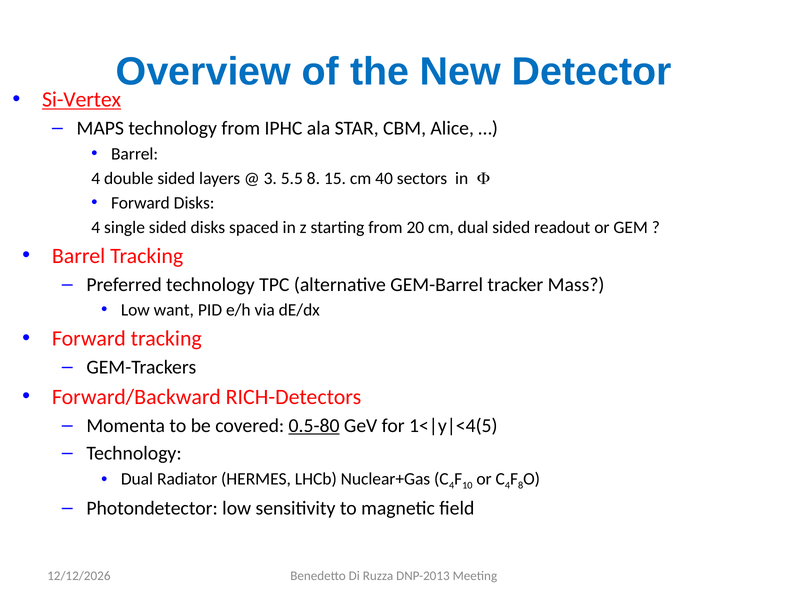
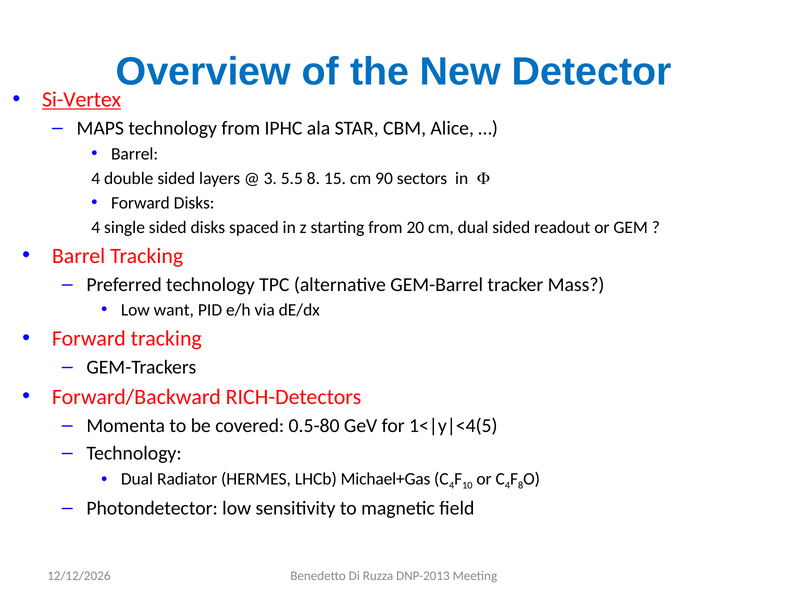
40: 40 -> 90 (384, 179)
0.5-80 underline: present -> none (314, 426)
Nuclear+Gas: Nuclear+Gas -> Michael+Gas (386, 479)
